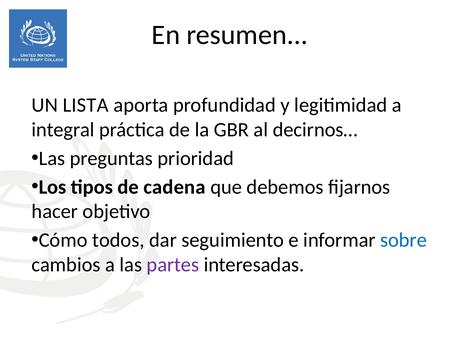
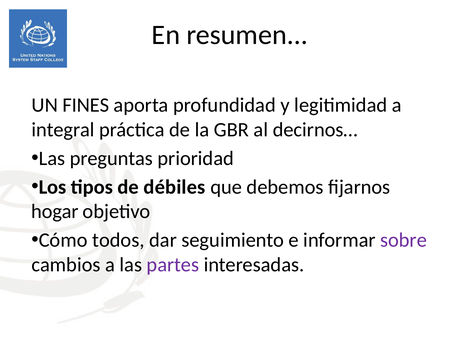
LISTA: LISTA -> FINES (86, 105)
cadena: cadena -> débiles (174, 187)
hacer: hacer -> hogar (55, 211)
sobre colour: blue -> purple (404, 240)
